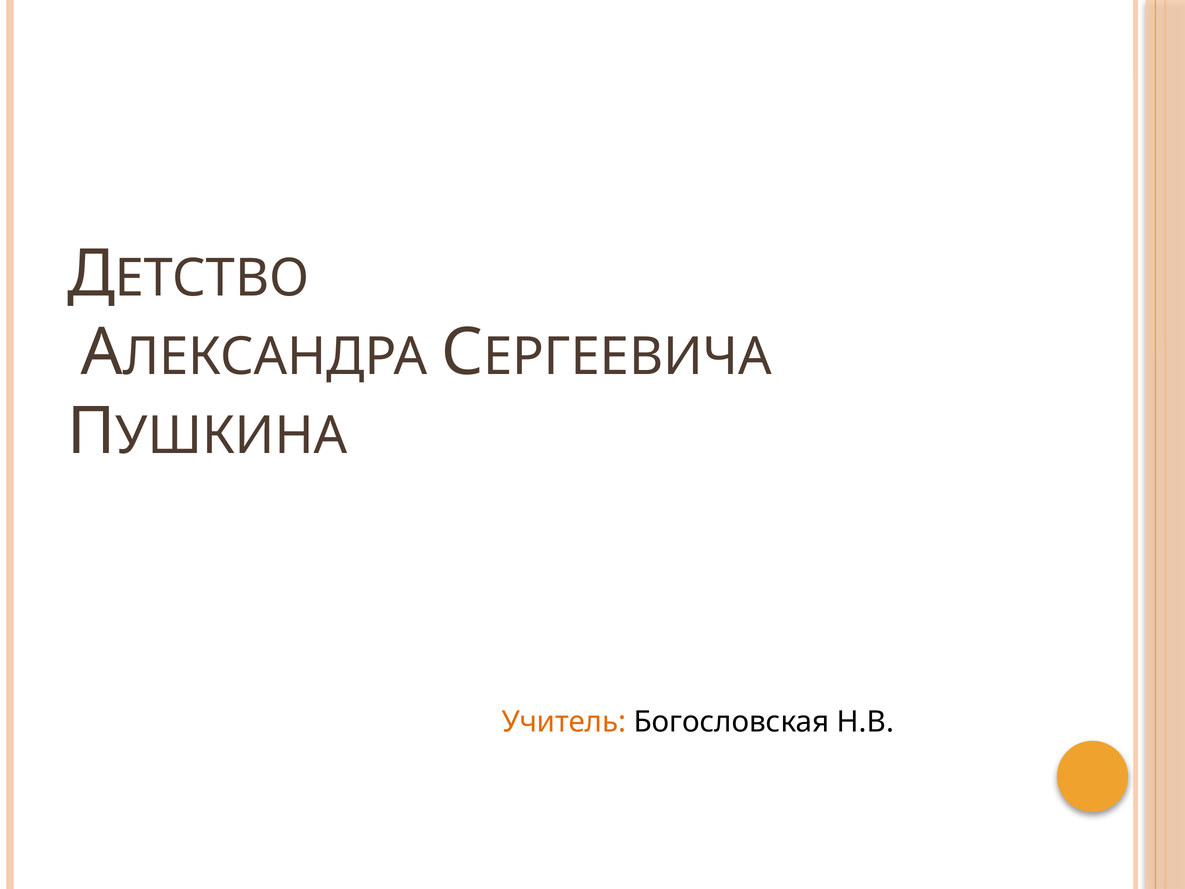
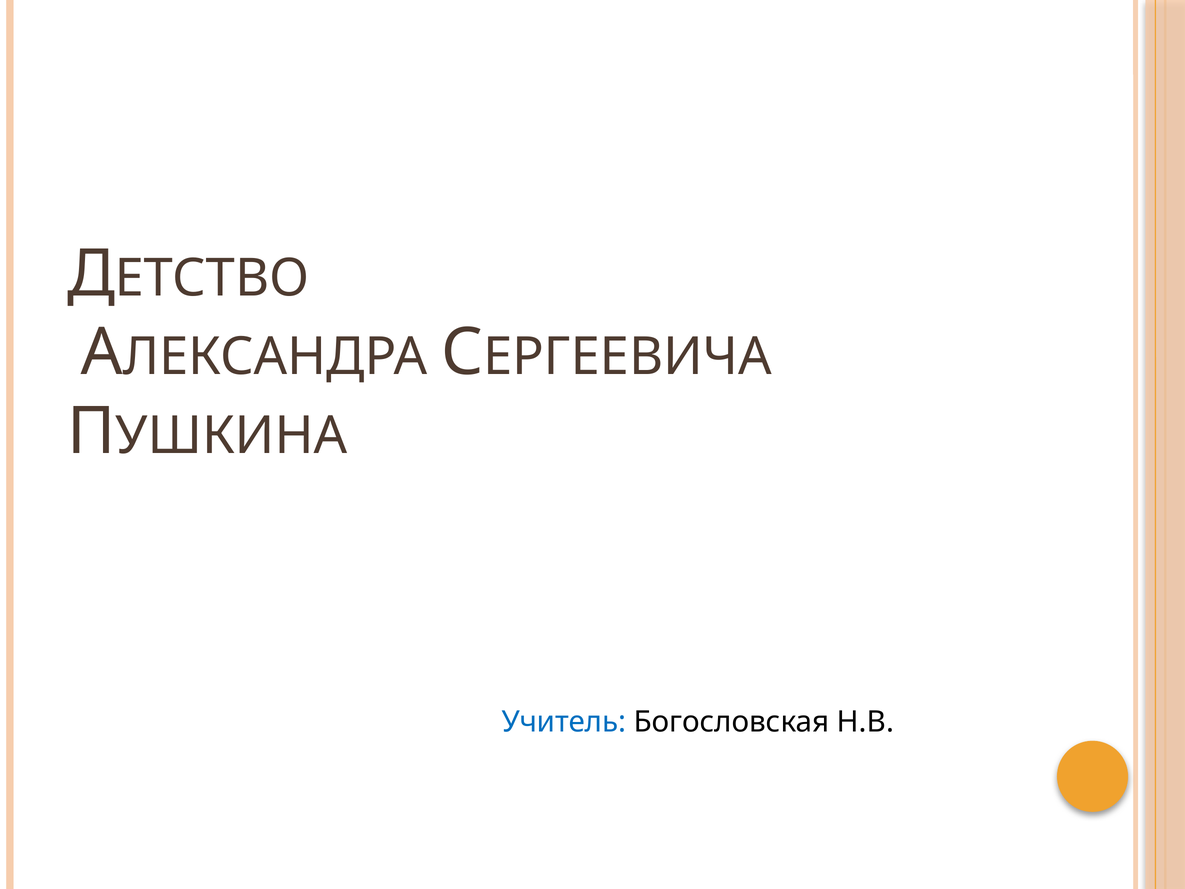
Учитель colour: orange -> blue (564, 722)
